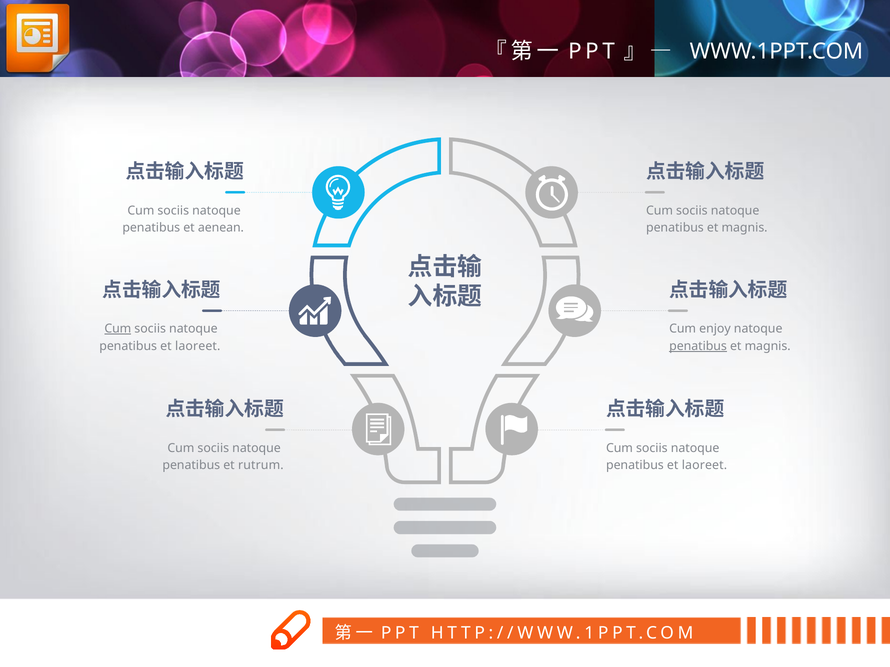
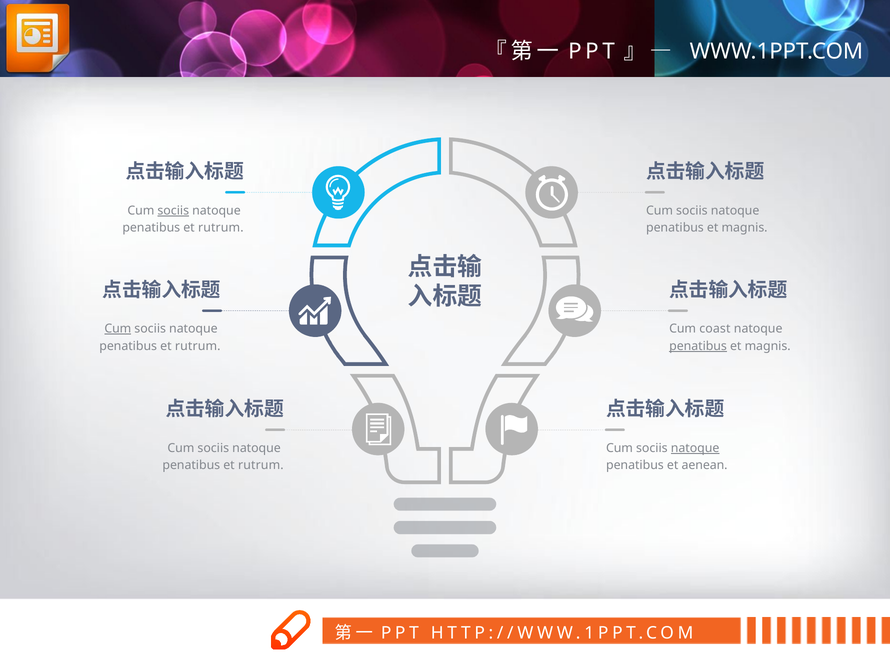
sociis underline: none -> present (173, 211)
aenean: aenean -> rutrum (221, 228)
enjoy: enjoy -> coast (715, 329)
laoreet: laoreet -> rutrum (198, 346)
natoque underline: none -> present (695, 448)
laoreet: laoreet -> aenean (705, 466)
